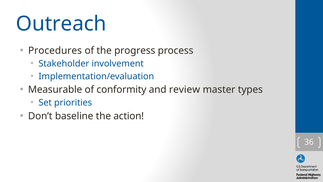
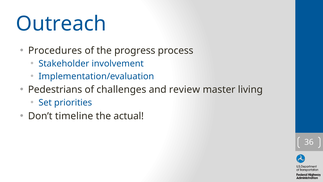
Measurable: Measurable -> Pedestrians (55, 90)
conformity: conformity -> challenges (121, 90)
types: types -> living (250, 90)
baseline: baseline -> timeline (74, 116)
action: action -> actual (129, 116)
